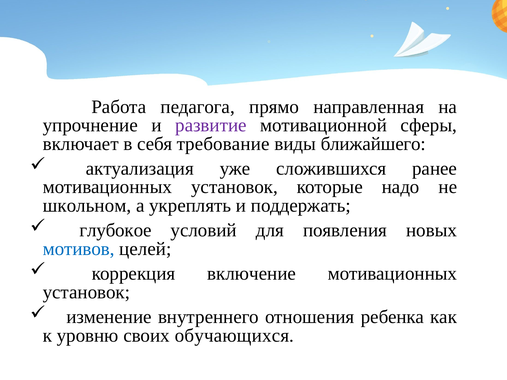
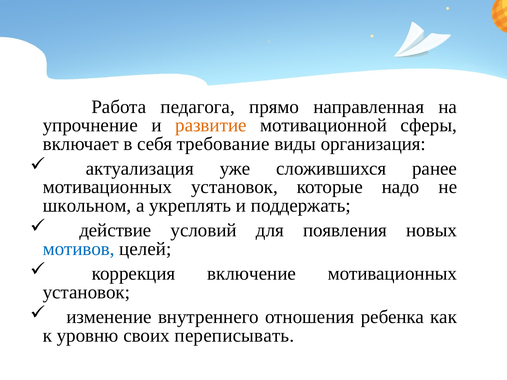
развитие colour: purple -> orange (211, 125)
ближайшего: ближайшего -> организация (373, 144)
глубокое: глубокое -> действие (115, 230)
обучающихся: обучающихся -> переписывать (234, 336)
